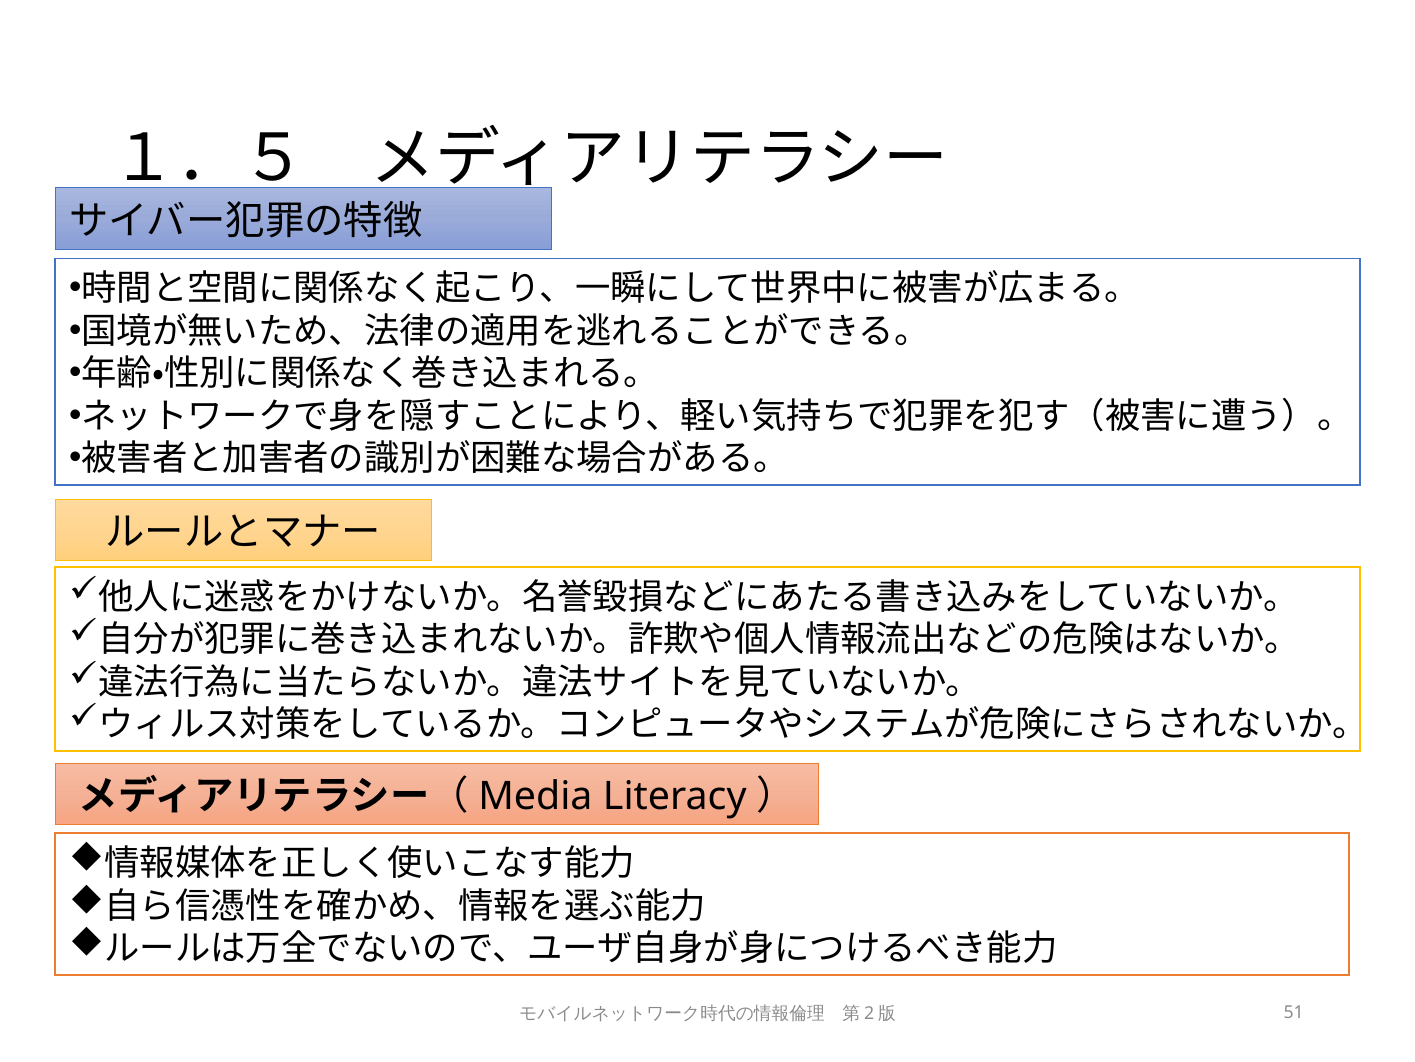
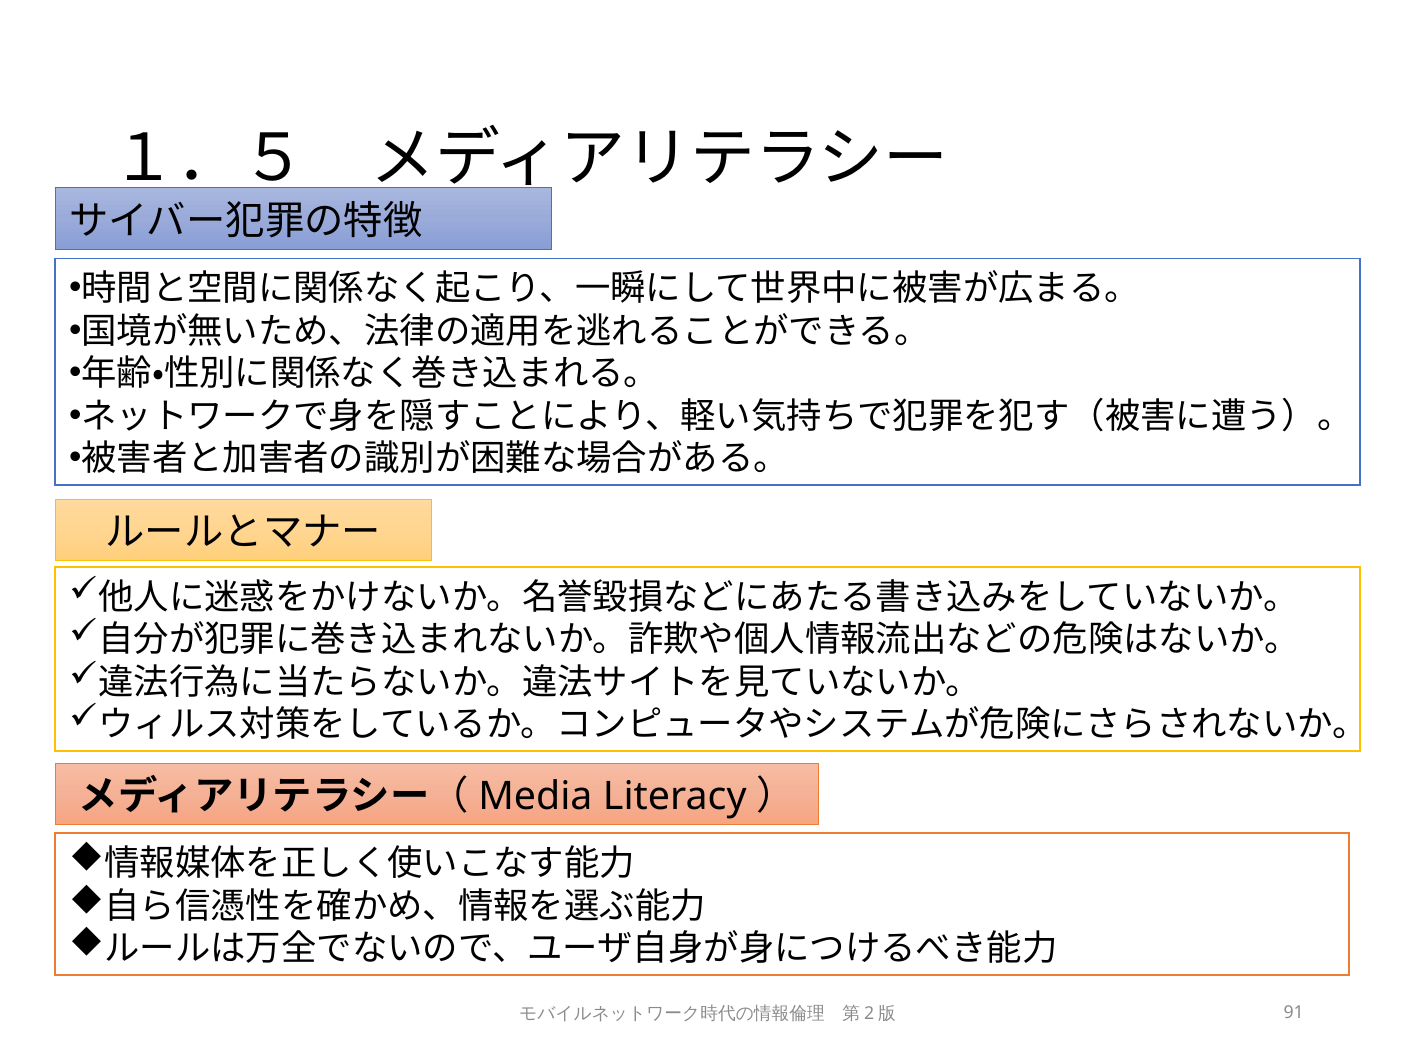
51: 51 -> 91 (1294, 1012)
